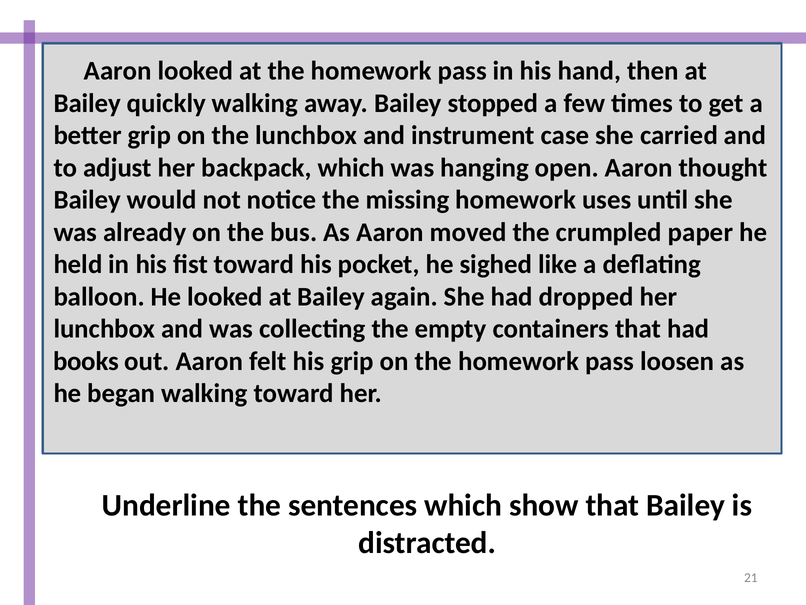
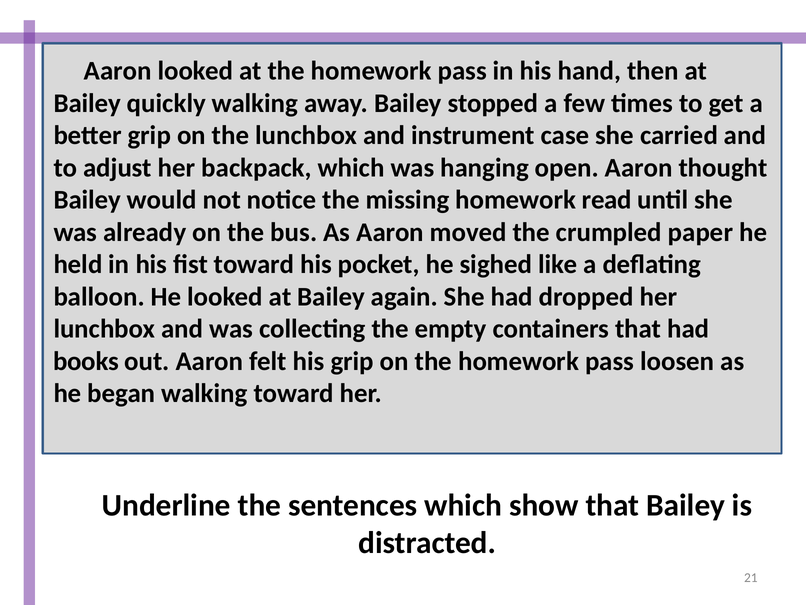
uses: uses -> read (607, 200)
